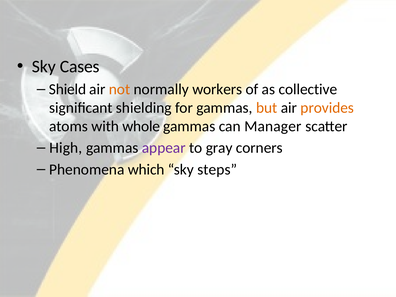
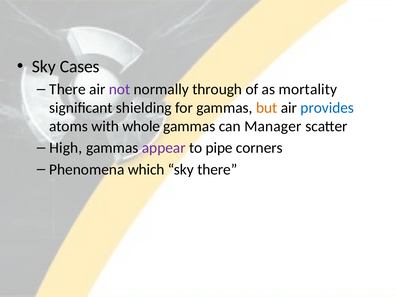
Shield: Shield -> There (67, 89)
not colour: orange -> purple (120, 89)
workers: workers -> through (217, 89)
collective: collective -> mortality (308, 89)
provides colour: orange -> blue (327, 108)
gray: gray -> pipe (219, 148)
sky steps: steps -> there (217, 169)
